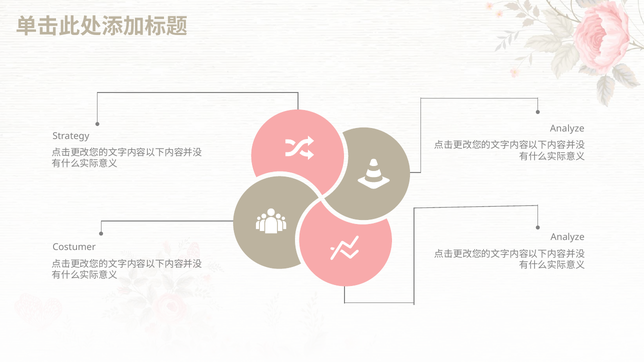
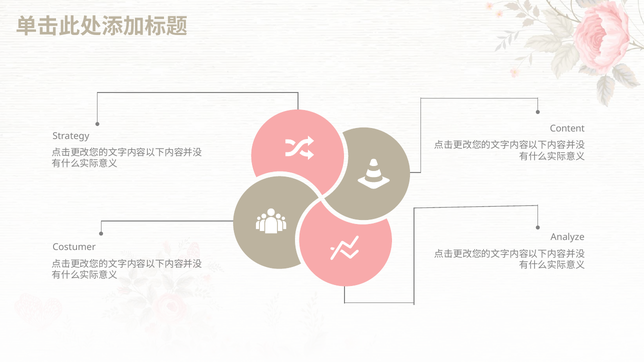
Analyze: Analyze -> Content (567, 129)
